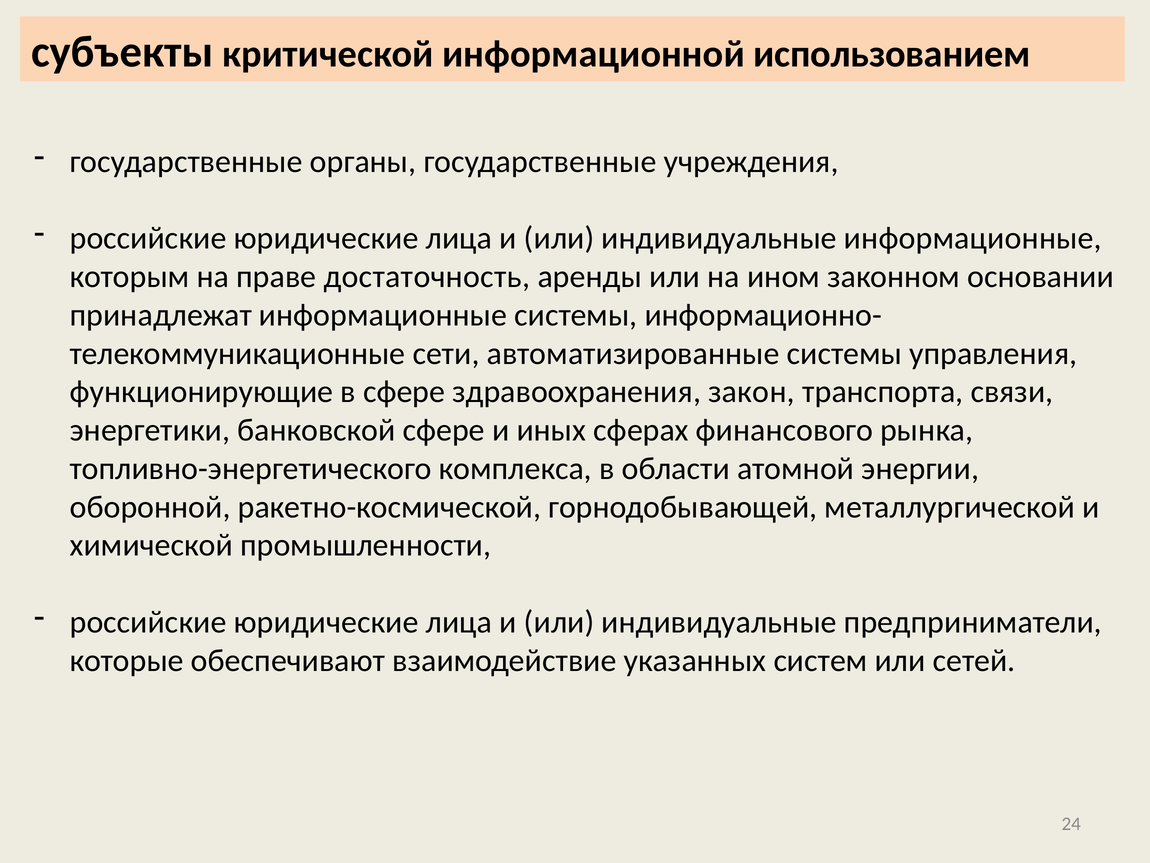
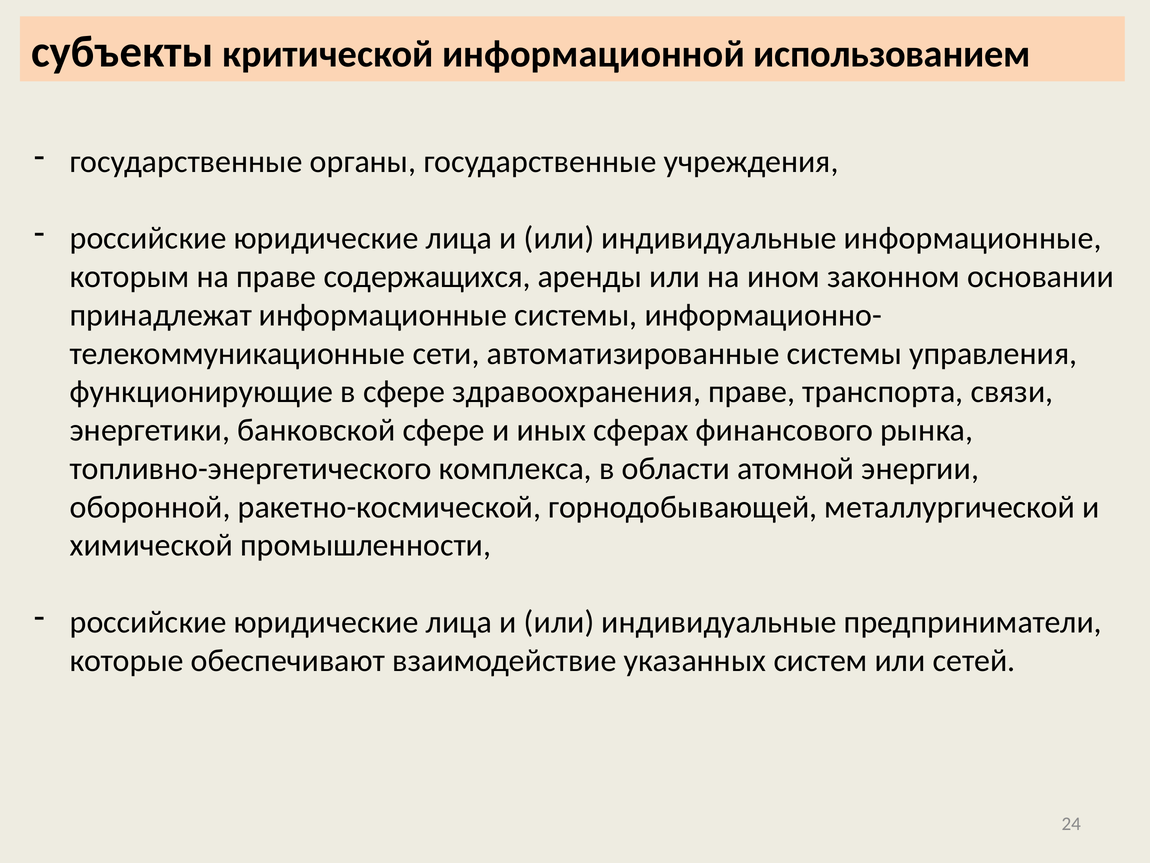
достаточность: достаточность -> содержащихся (427, 277)
здравоохранения закон: закон -> праве (752, 392)
